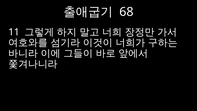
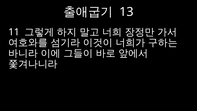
68: 68 -> 13 (126, 12)
